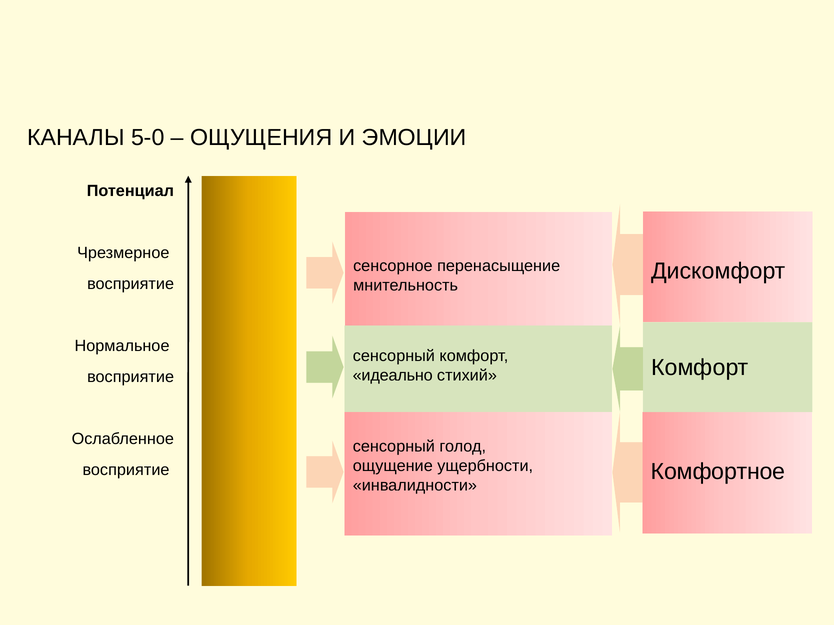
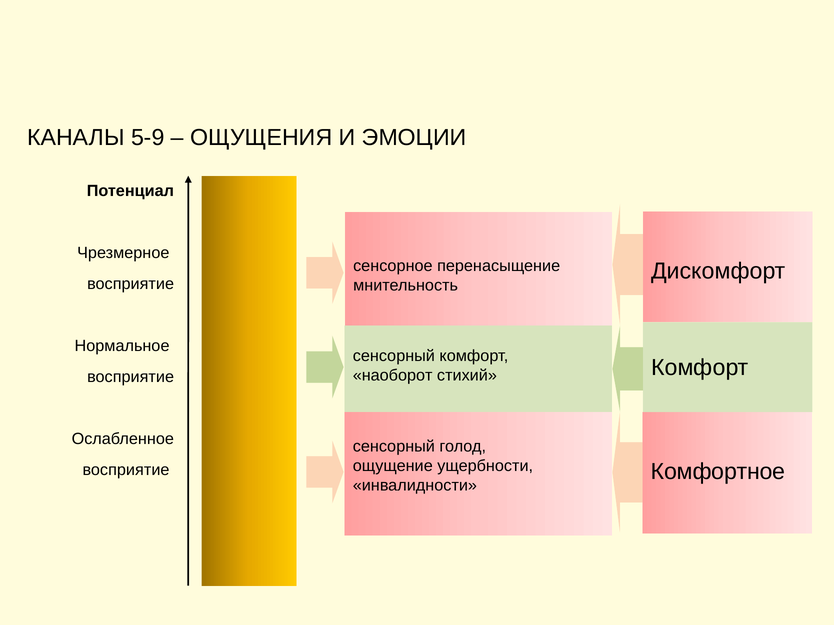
5-0: 5-0 -> 5-9 (148, 138)
идеально: идеально -> наоборот (393, 376)
